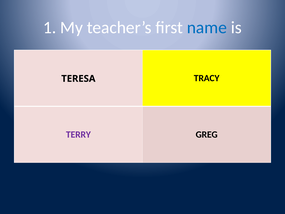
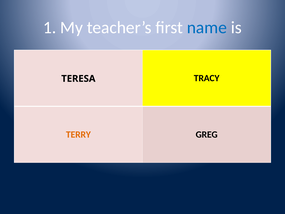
TERRY colour: purple -> orange (78, 134)
